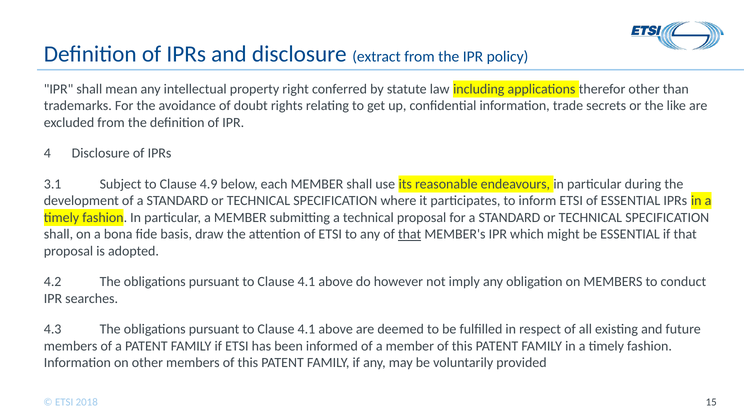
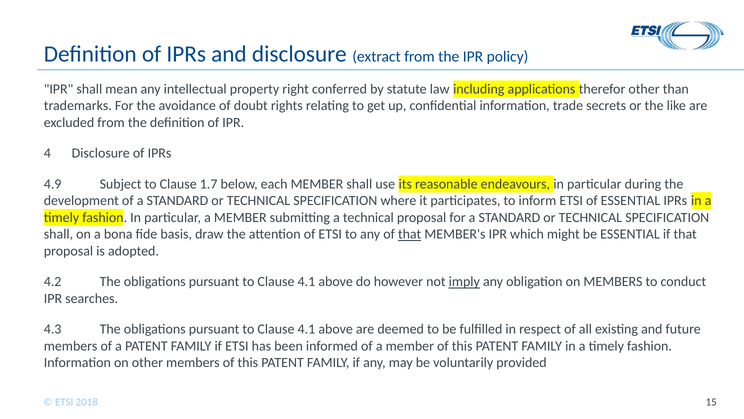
3.1: 3.1 -> 4.9 (53, 184)
4.9: 4.9 -> 1.7 (209, 184)
imply underline: none -> present (464, 281)
